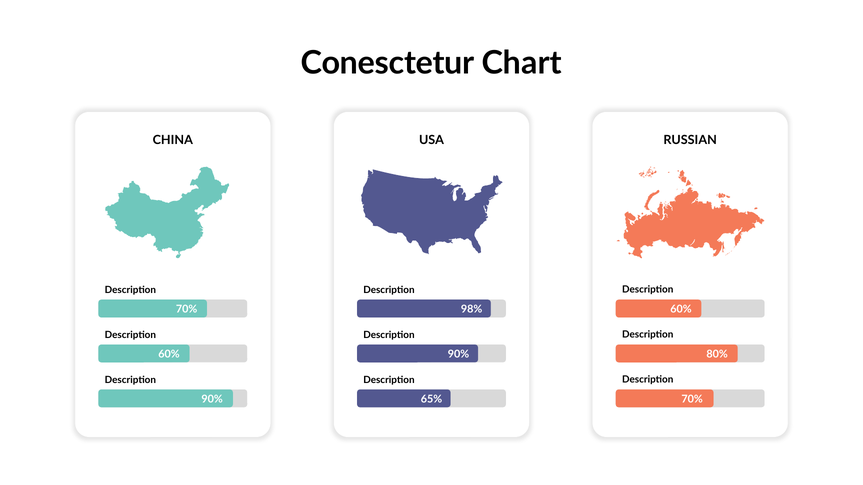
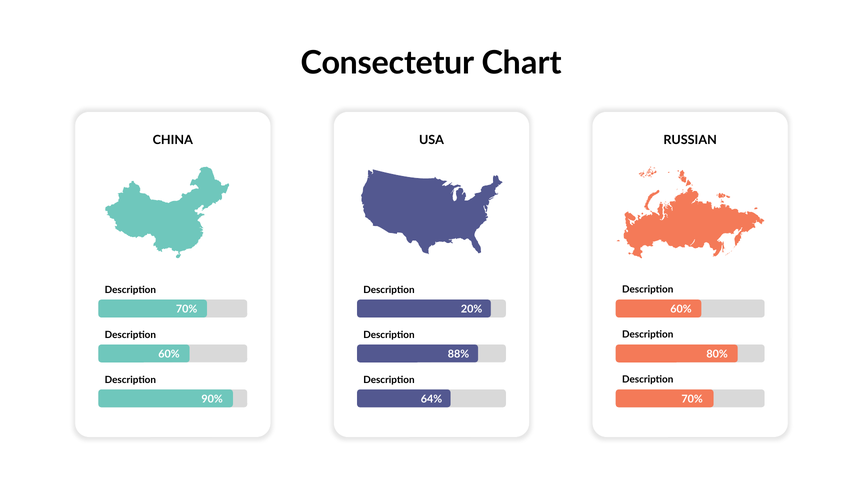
Conesctetur: Conesctetur -> Consectetur (388, 63)
98%: 98% -> 20% (472, 309)
60% 90%: 90% -> 88% (459, 354)
65%: 65% -> 64% (432, 399)
